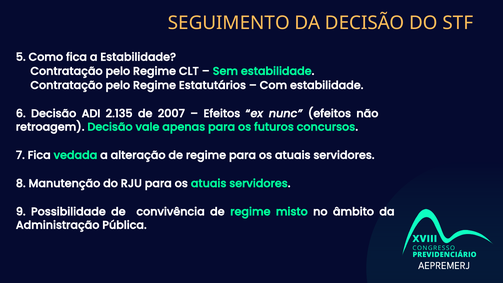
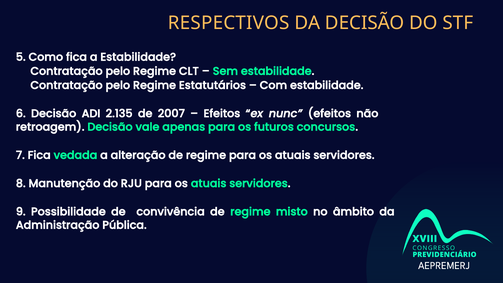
SEGUIMENTO: SEGUIMENTO -> RESPECTIVOS (229, 23)
